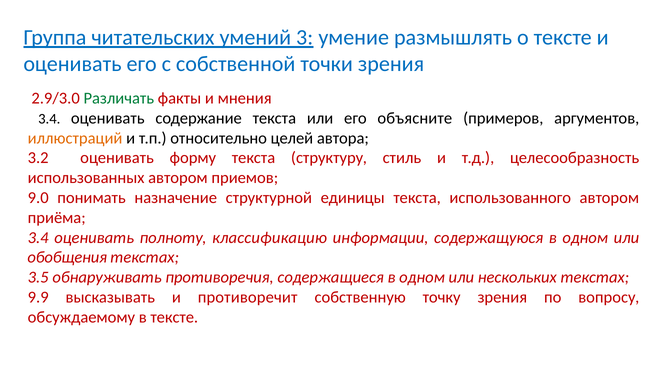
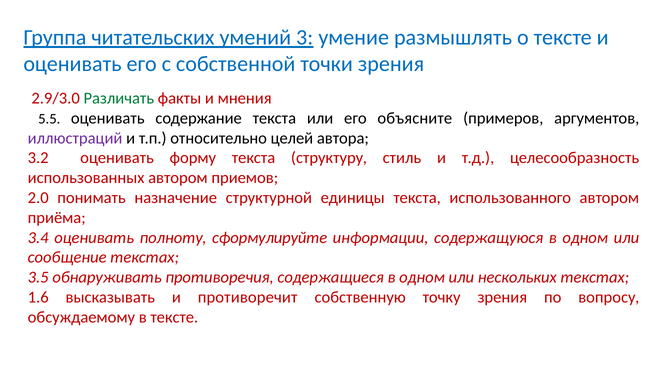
3.4: 3.4 -> 5.5 (49, 119)
иллюстраций colour: orange -> purple (75, 138)
9.0: 9.0 -> 2.0 (38, 198)
классификацию: классификацию -> сформулируйте (270, 237)
обобщения: обобщения -> сообщение (67, 257)
9.9: 9.9 -> 1.6 (38, 297)
